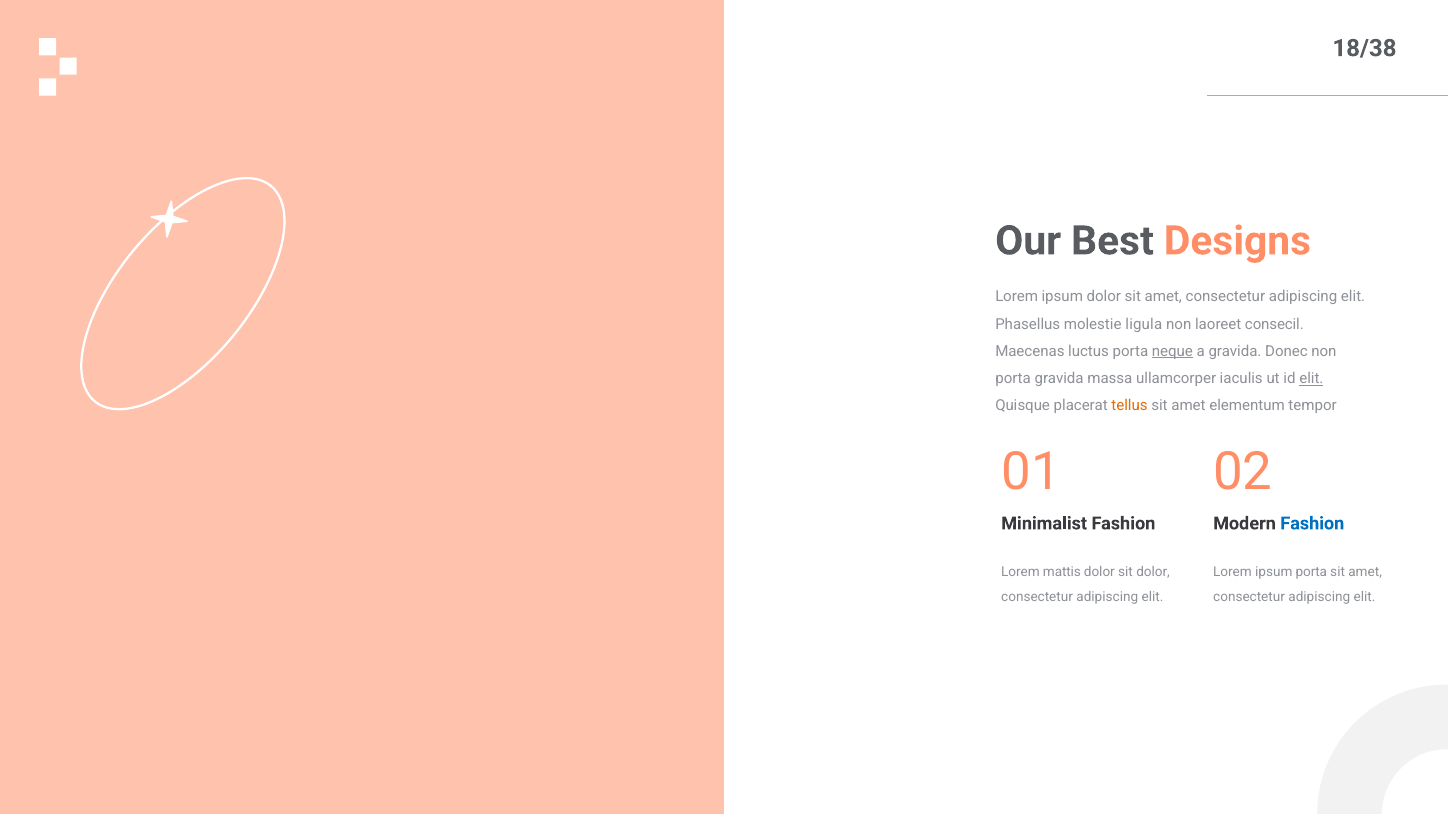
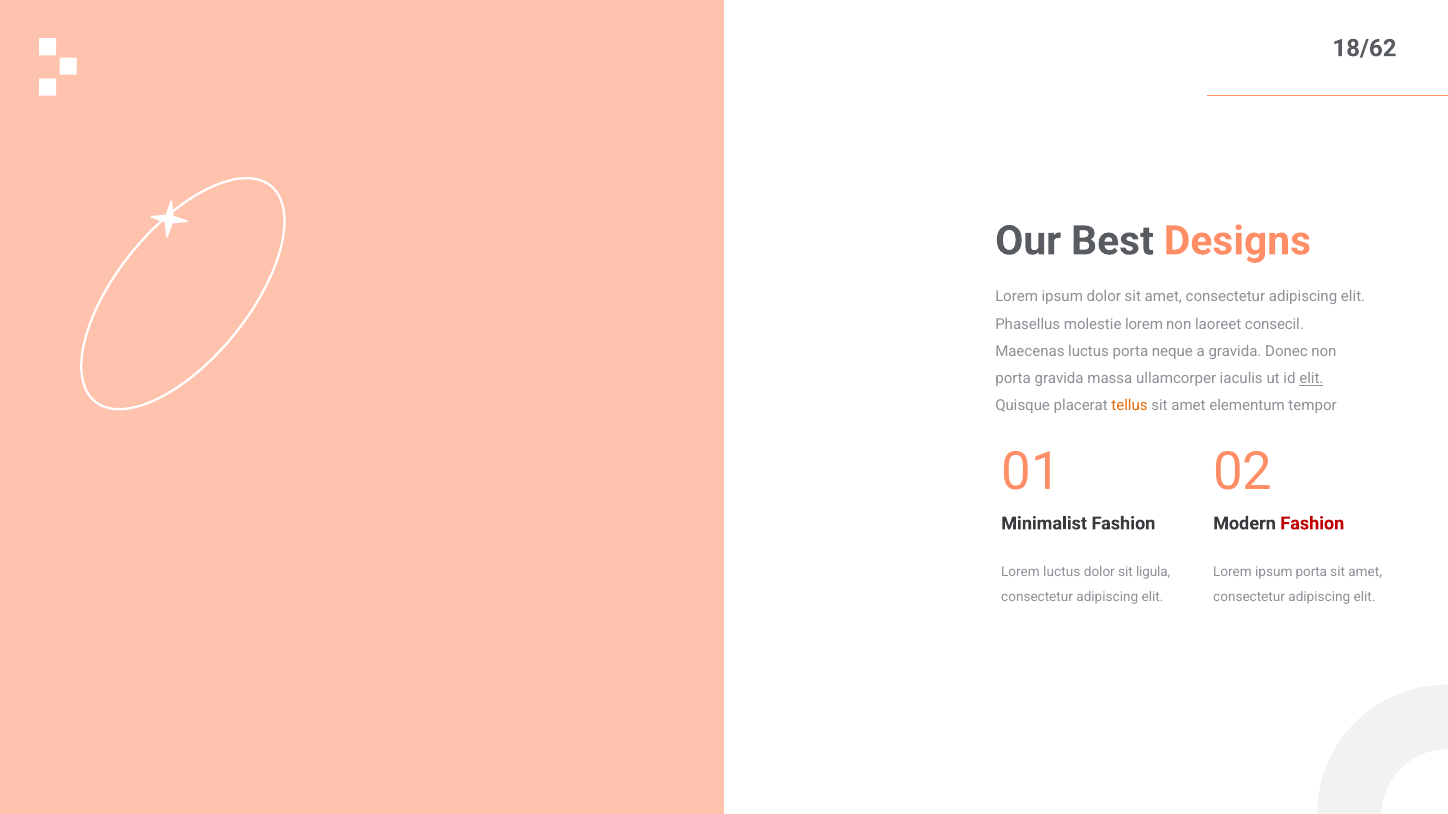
18/38: 18/38 -> 18/62 (1364, 48)
molestie ligula: ligula -> lorem (1144, 324)
neque underline: present -> none (1172, 352)
Fashion colour: blue -> red (1312, 524)
Lorem mattis: mattis -> luctus (1062, 572)
sit dolor: dolor -> ligula (1153, 572)
